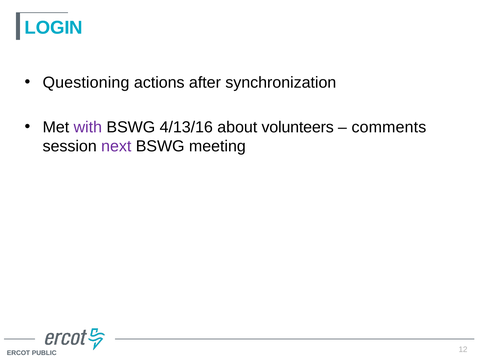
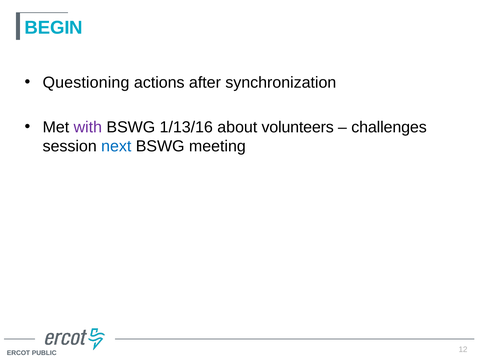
LOGIN: LOGIN -> BEGIN (54, 28)
4/13/16: 4/13/16 -> 1/13/16 (186, 127)
comments: comments -> challenges (389, 127)
next colour: purple -> blue (116, 146)
